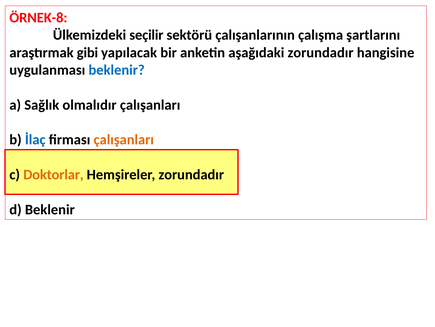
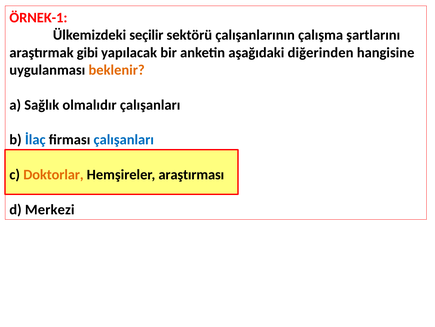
ÖRNEK-8: ÖRNEK-8 -> ÖRNEK-1 (38, 18)
aşağıdaki zorundadır: zorundadır -> diğerinden (321, 53)
beklenir colour: blue -> orange (117, 70)
çalışanları colour: orange -> blue (124, 140)
Hemşireler zorundadır: zorundadır -> araştırması (191, 174)
d Beklenir: Beklenir -> Merkezi (50, 209)
